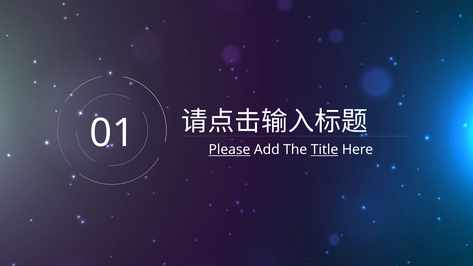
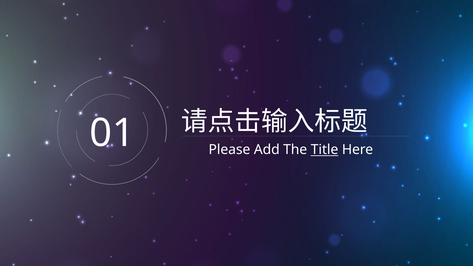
Please underline: present -> none (229, 150)
